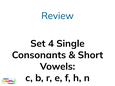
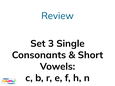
4: 4 -> 3 (51, 44)
